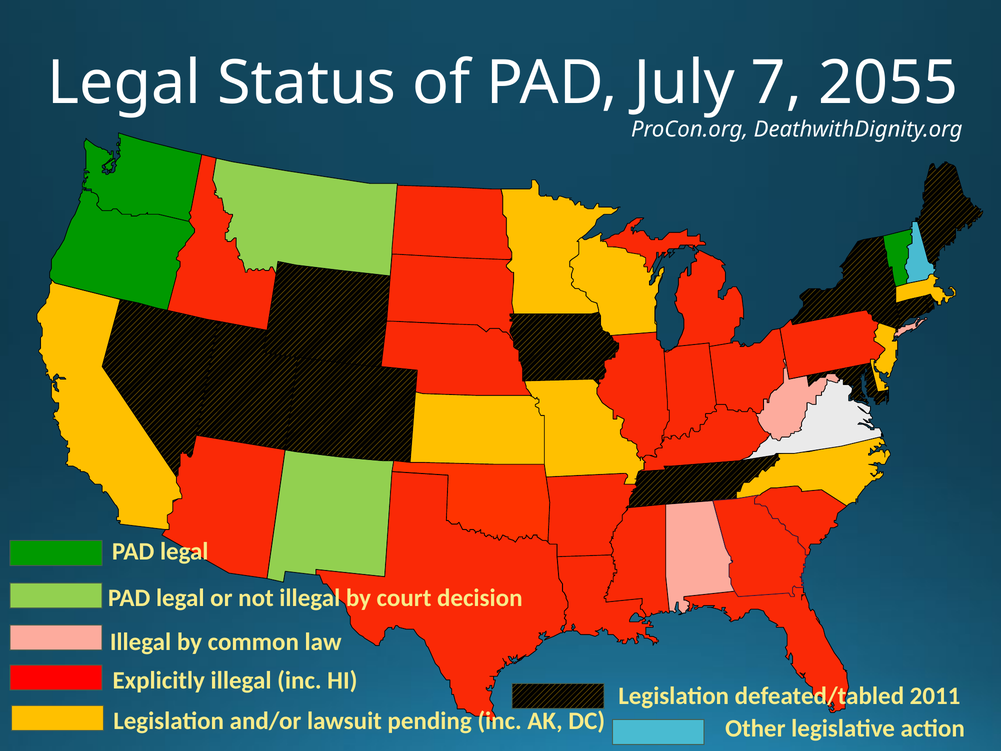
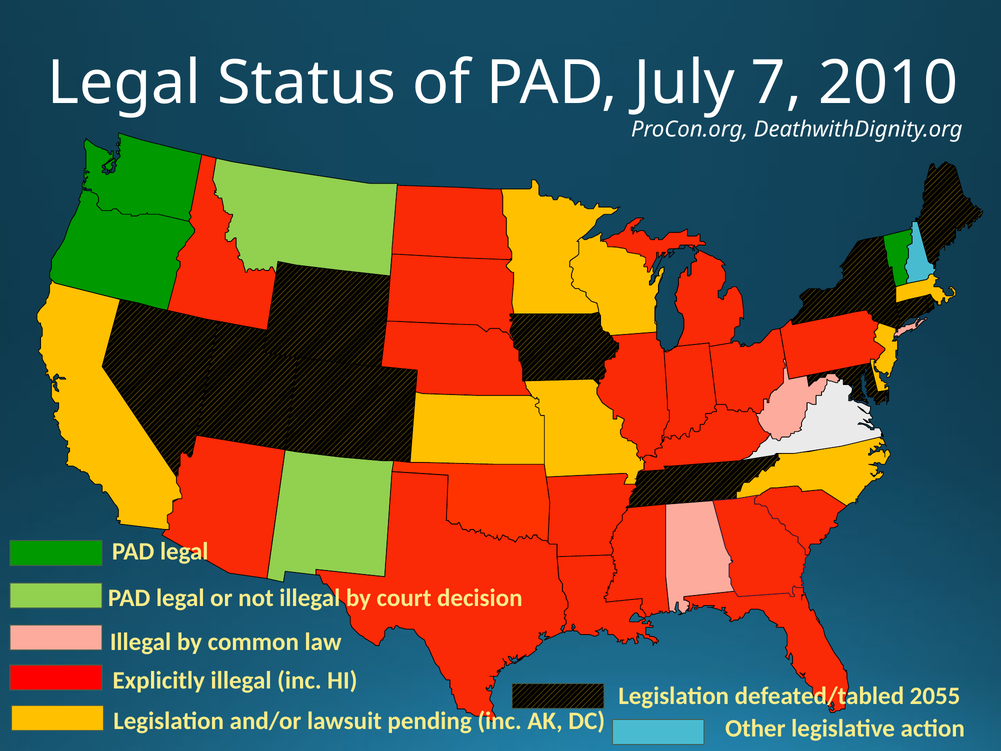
2055: 2055 -> 2010 (888, 83)
2011: 2011 -> 2055 (935, 696)
